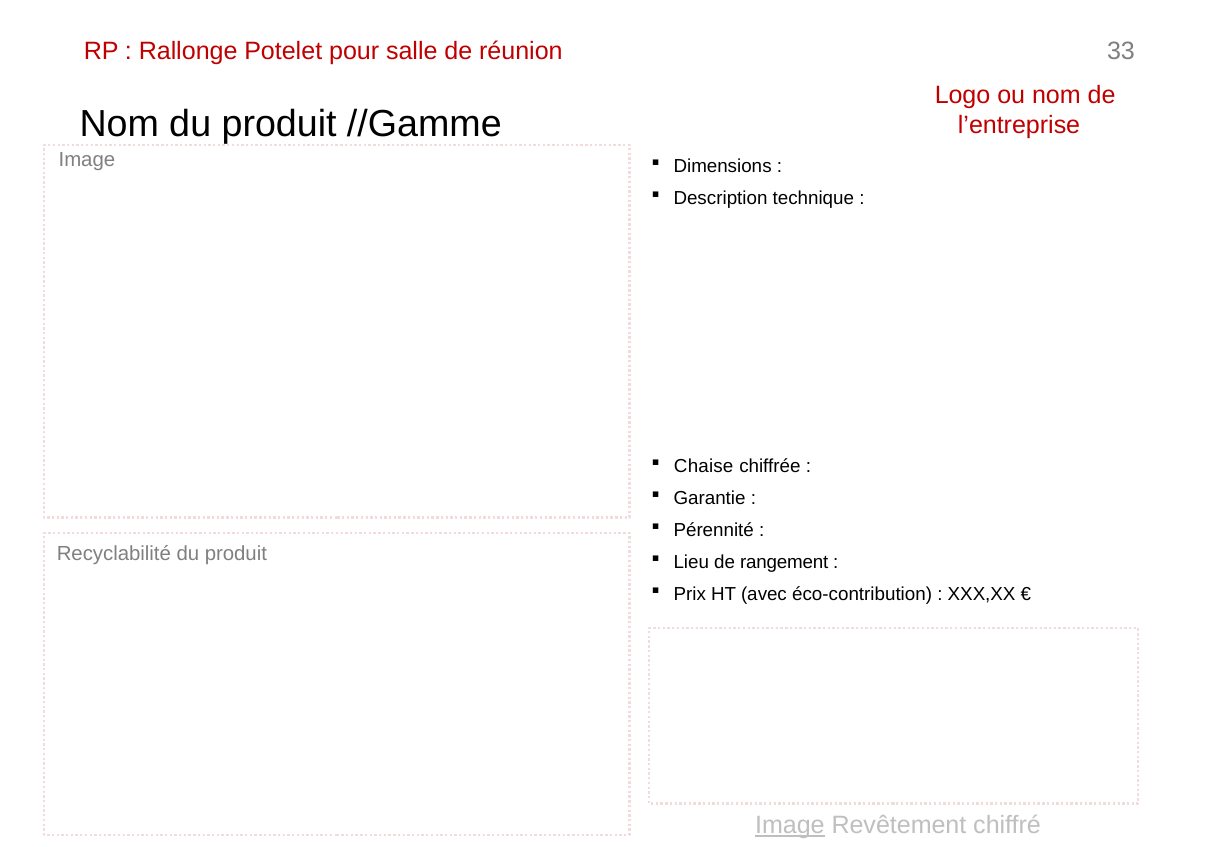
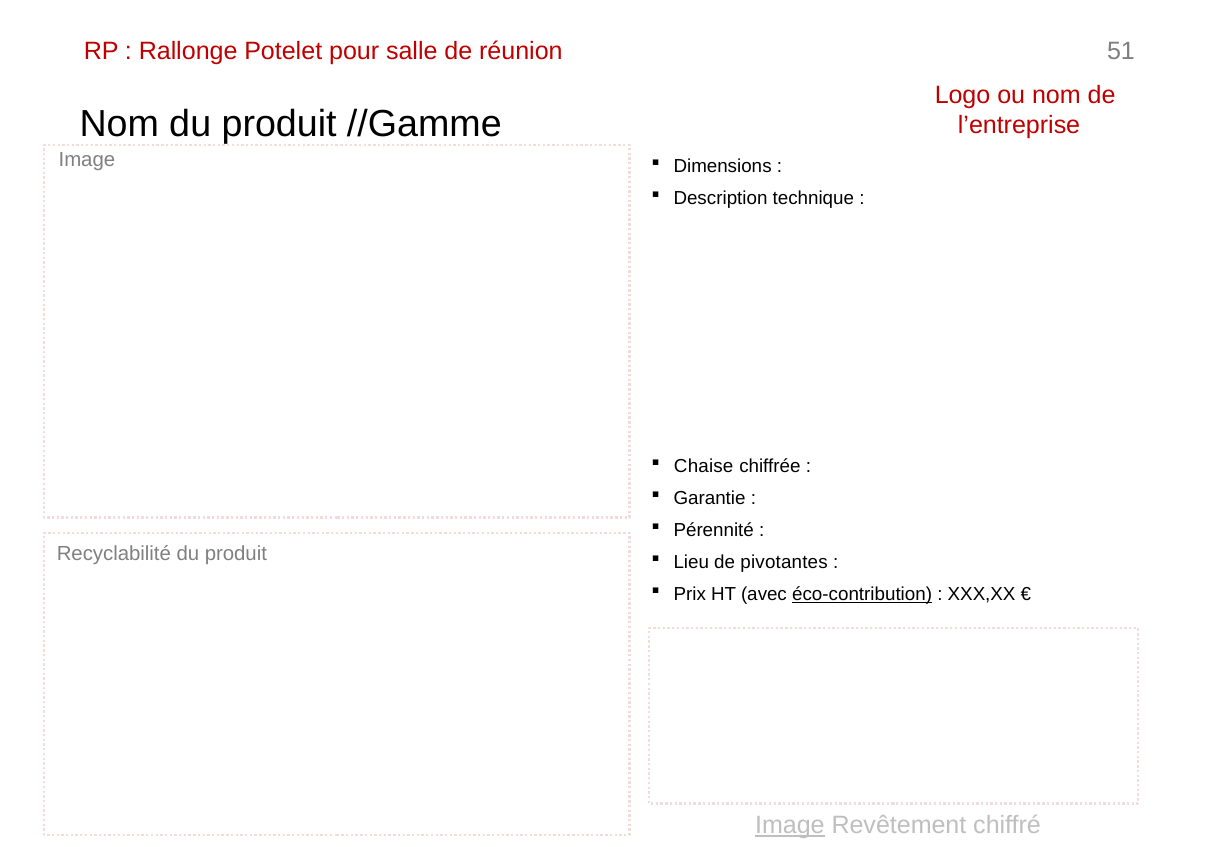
33: 33 -> 51 (1121, 52)
rangement: rangement -> pivotantes (784, 562)
éco-contribution underline: none -> present (862, 594)
